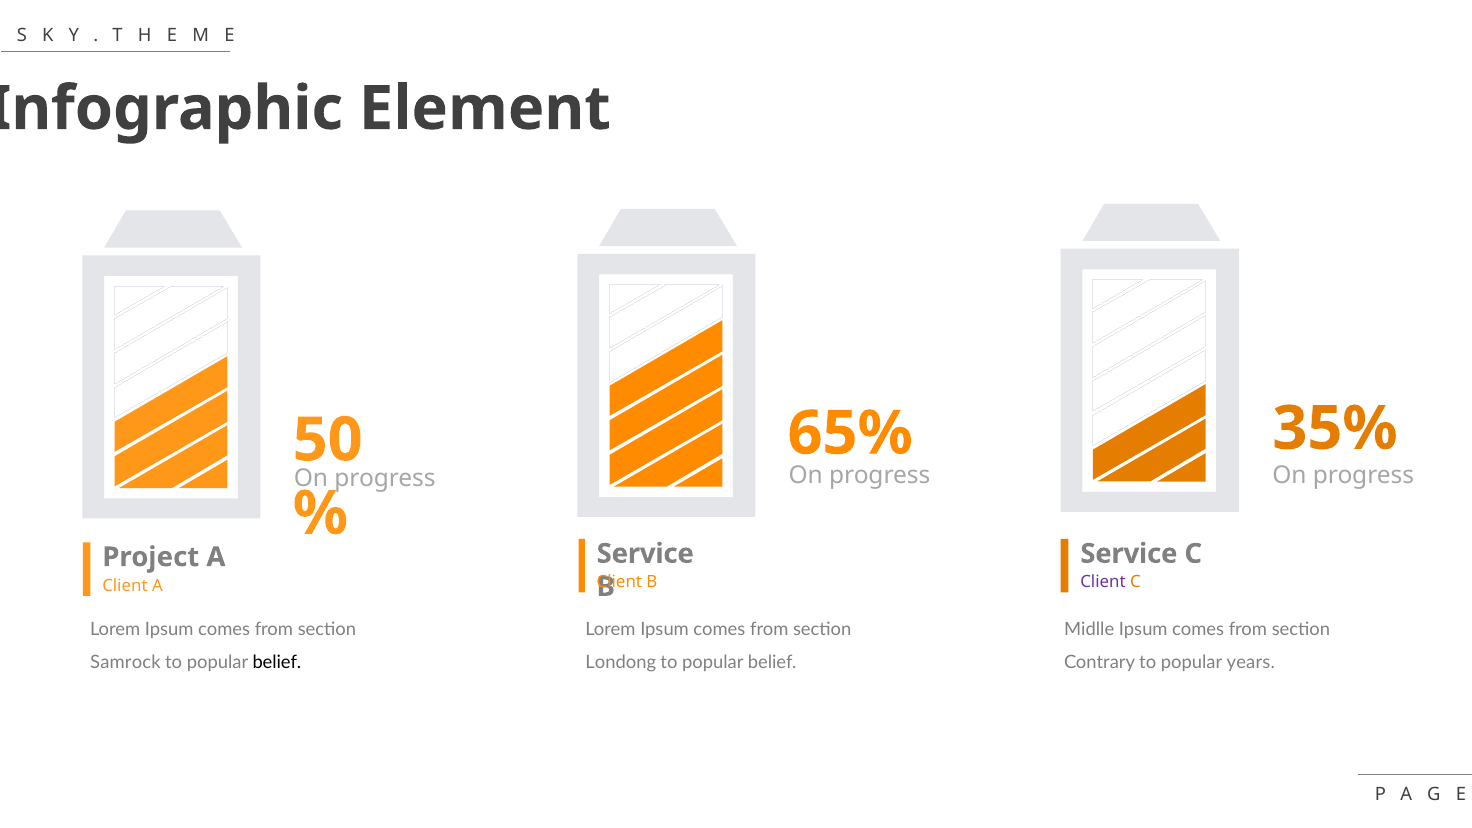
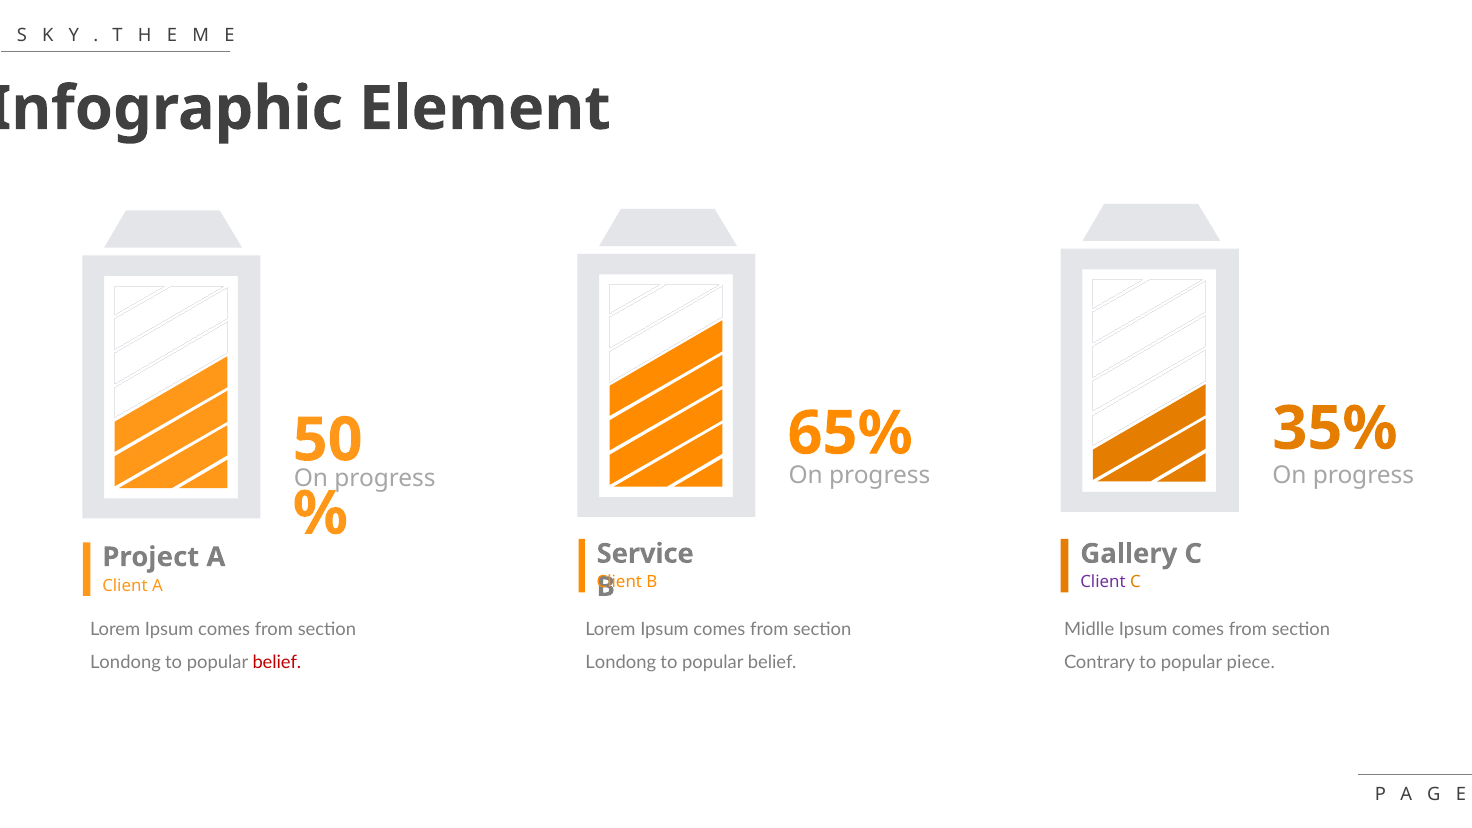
Service: Service -> Gallery (1129, 554)
Samrock: Samrock -> Londong (125, 663)
belief colour: black -> red (277, 663)
years: years -> piece (1251, 663)
